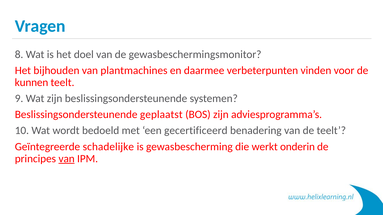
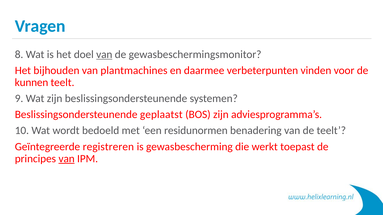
van underline: none -> present (104, 55)
gecertificeerd: gecertificeerd -> residunormen (196, 131)
schadelijke: schadelijke -> registreren (108, 147)
onderin: onderin -> toepast (297, 147)
